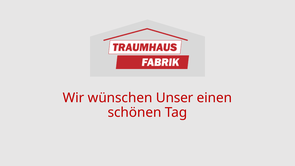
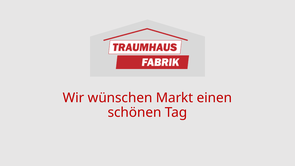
Unser: Unser -> Markt (175, 98)
